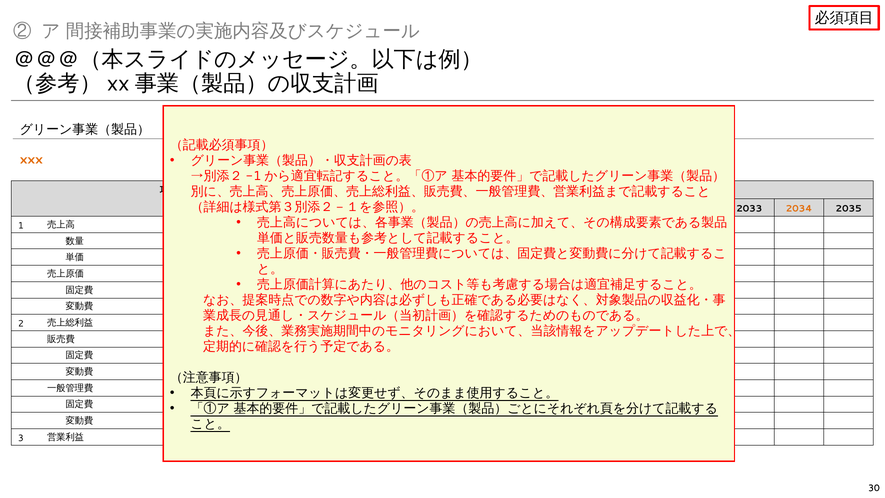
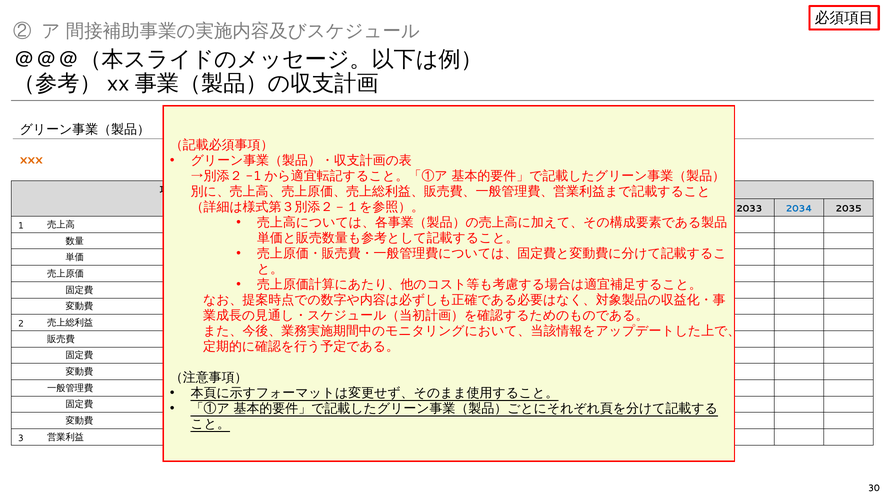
2034 colour: orange -> blue (799, 209)
